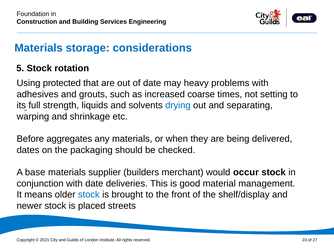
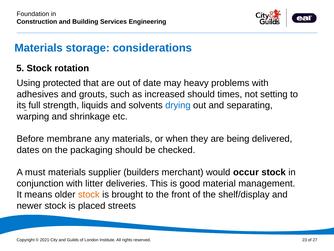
increased coarse: coarse -> should (201, 94)
aggregates: aggregates -> membrane (69, 139)
base: base -> must (35, 172)
with date: date -> litter (94, 183)
stock colour: blue -> orange (89, 194)
